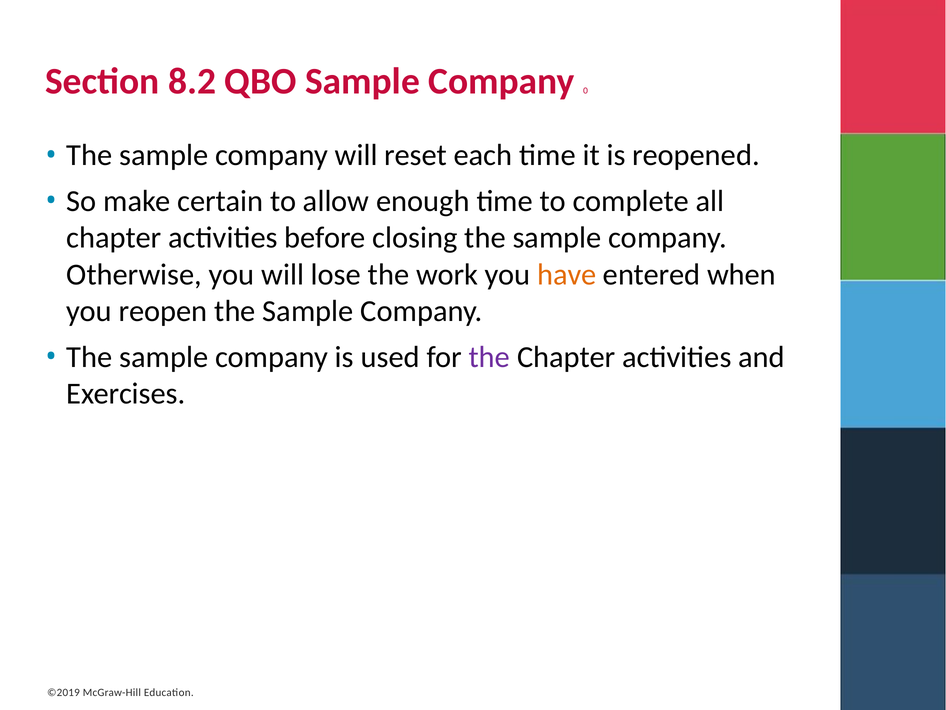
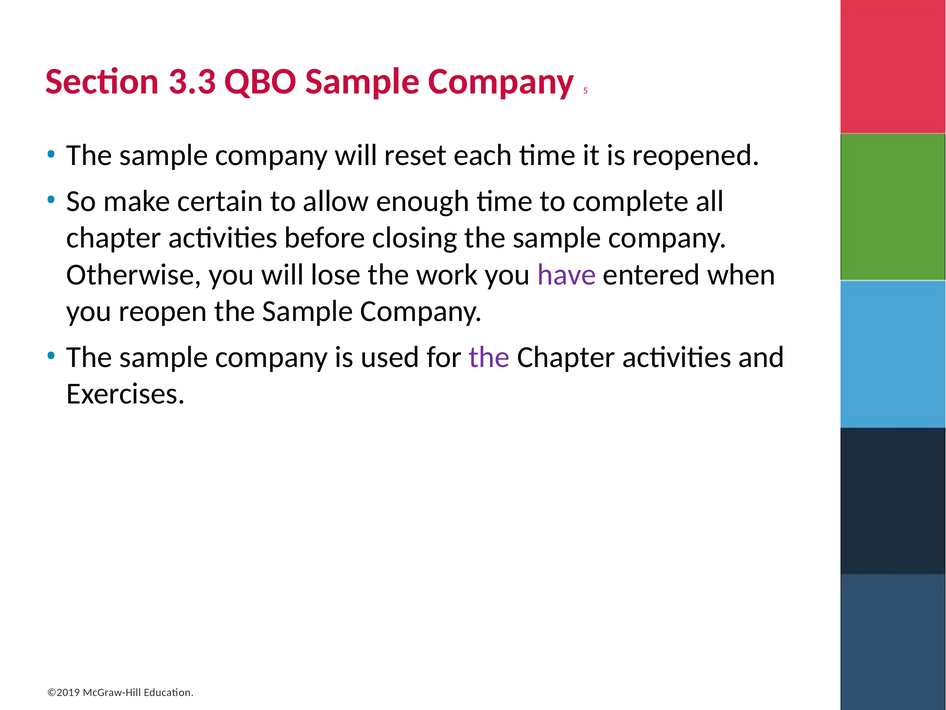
8.2: 8.2 -> 3.3 (192, 81)
0: 0 -> 5 (586, 91)
have colour: orange -> purple (567, 274)
